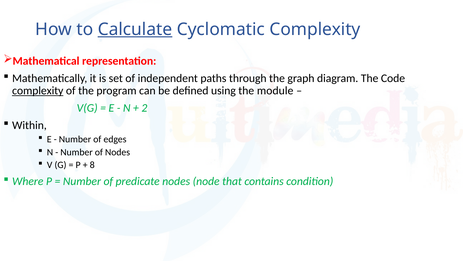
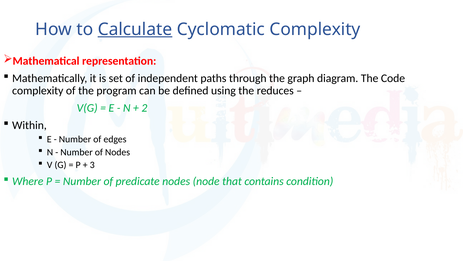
complexity underline: present -> none (38, 91)
module: module -> reduces (275, 91)
8: 8 -> 3 (92, 165)
